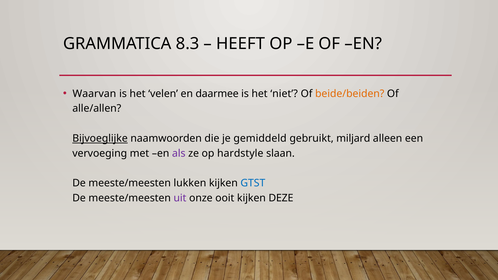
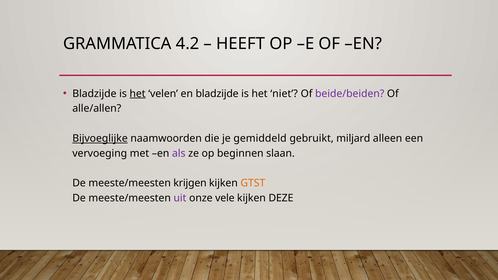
8.3: 8.3 -> 4.2 (188, 44)
Waarvan: Waarvan -> Bladzijde (94, 94)
het underline: none -> present (138, 94)
en daarmee: daarmee -> bladzijde (217, 94)
beide/beiden colour: orange -> purple (350, 94)
hardstyle: hardstyle -> beginnen (240, 153)
lukken: lukken -> krijgen (190, 183)
GTST colour: blue -> orange (253, 183)
ooit: ooit -> vele (225, 198)
